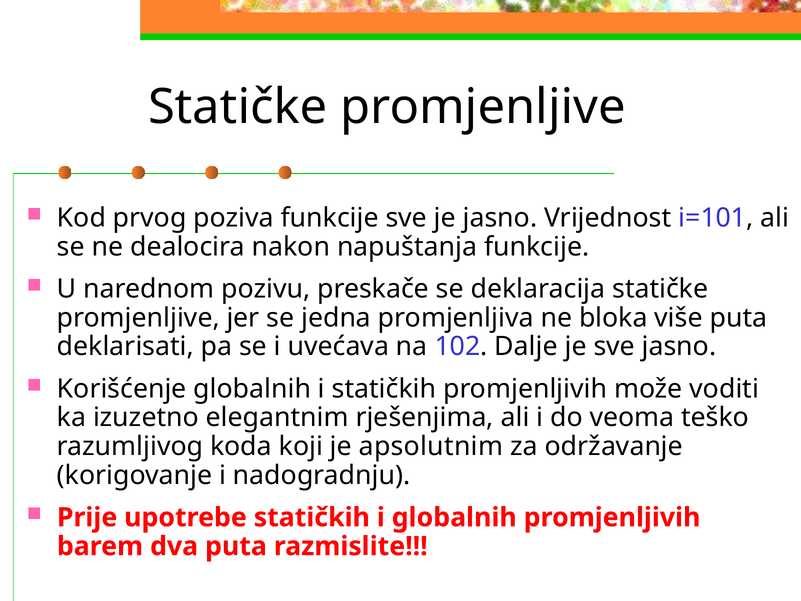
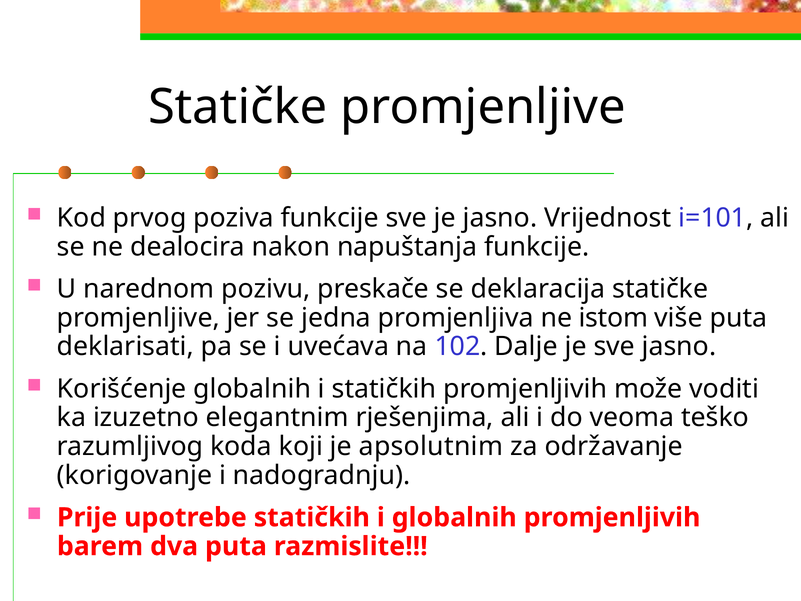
bloka: bloka -> istom (613, 318)
